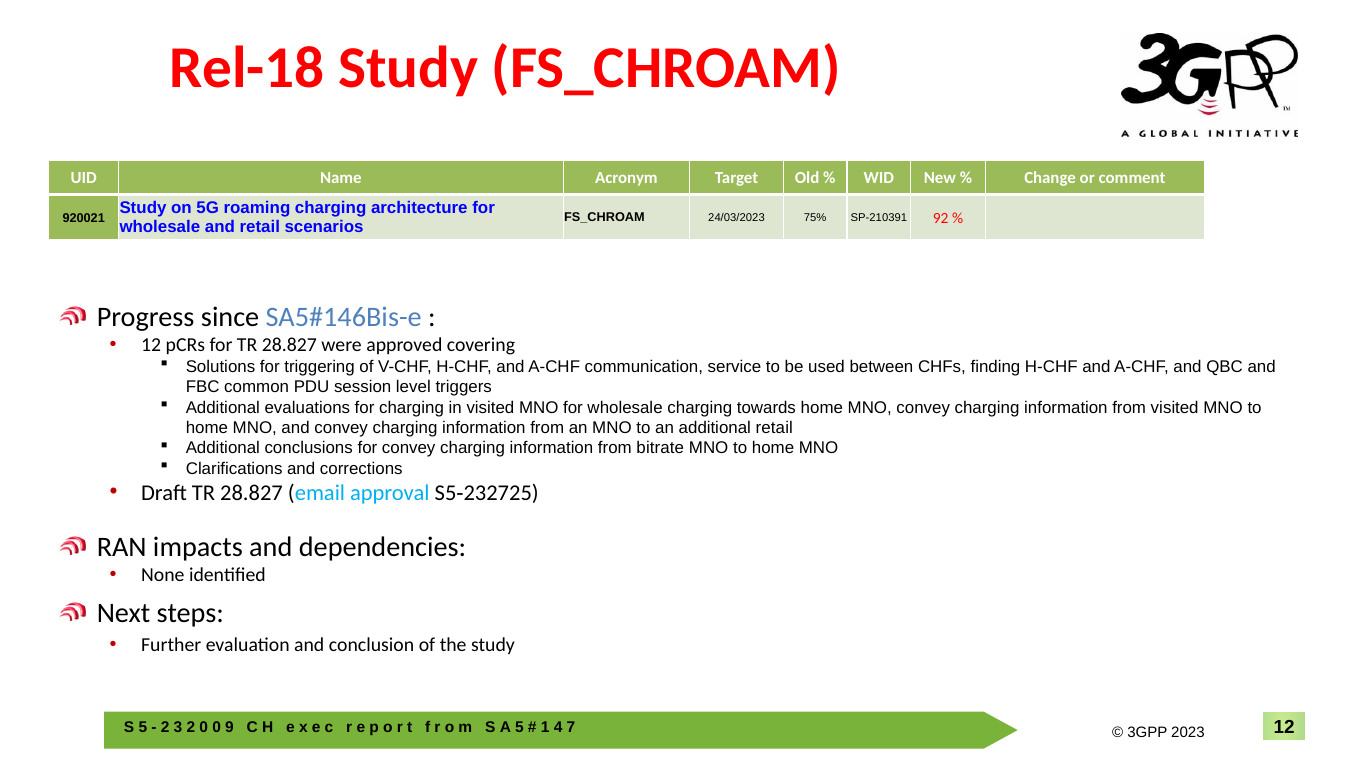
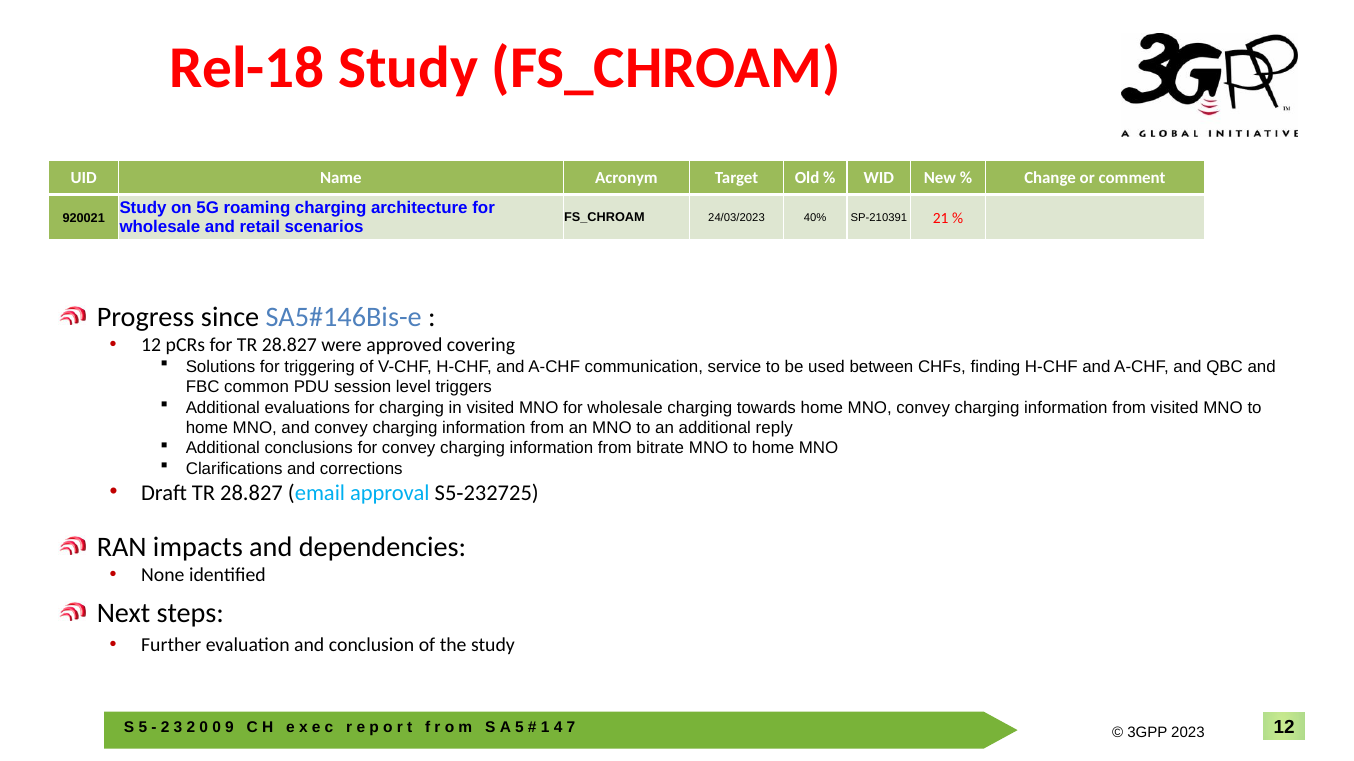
75%: 75% -> 40% (815, 218)
92: 92 -> 21 (941, 218)
additional retail: retail -> reply (774, 428)
